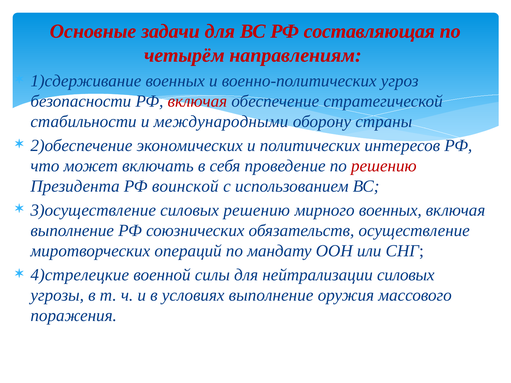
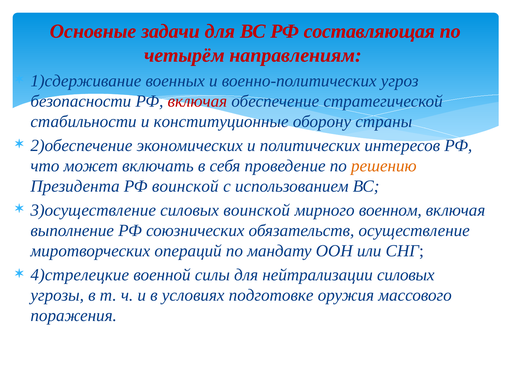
международными: международными -> конституционные (221, 122)
решению colour: red -> orange (384, 166)
силовых решению: решению -> воинской (257, 210)
мирного военных: военных -> военном (390, 210)
условиях выполнение: выполнение -> подготовке (271, 295)
